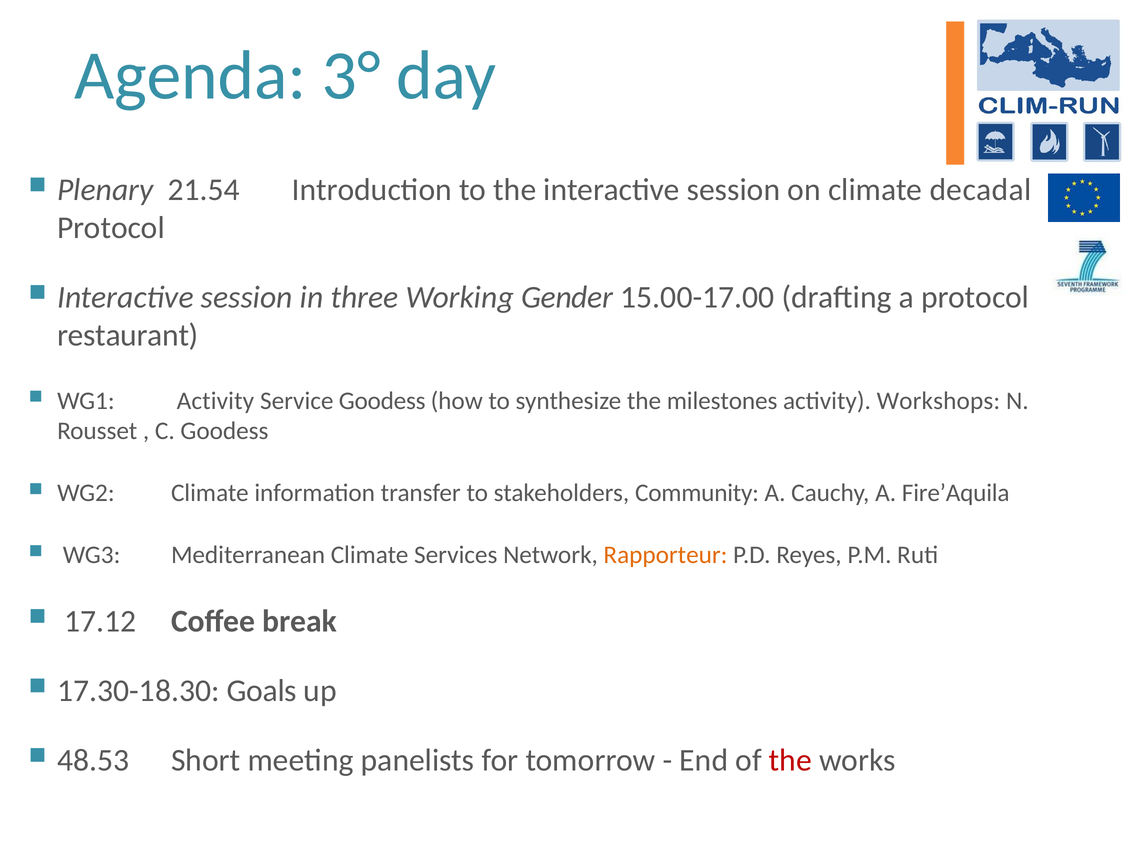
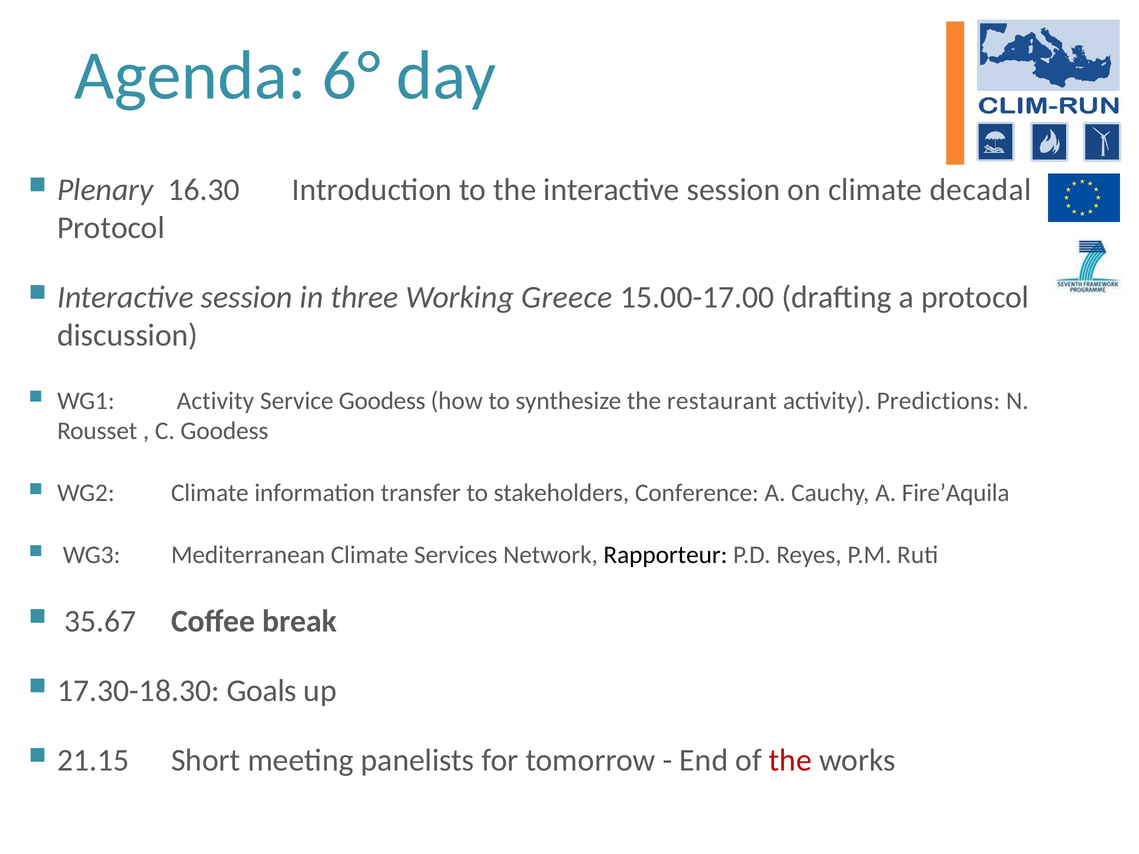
3°: 3° -> 6° (351, 76)
21.54: 21.54 -> 16.30 (204, 190)
Gender: Gender -> Greece (567, 297)
restaurant: restaurant -> discussion (128, 335)
milestones: milestones -> restaurant (722, 401)
Workshops: Workshops -> Predictions (938, 401)
Community: Community -> Conference (697, 493)
Rapporteur colour: orange -> black (665, 555)
17.12: 17.12 -> 35.67 (100, 621)
48.53: 48.53 -> 21.15 (93, 761)
